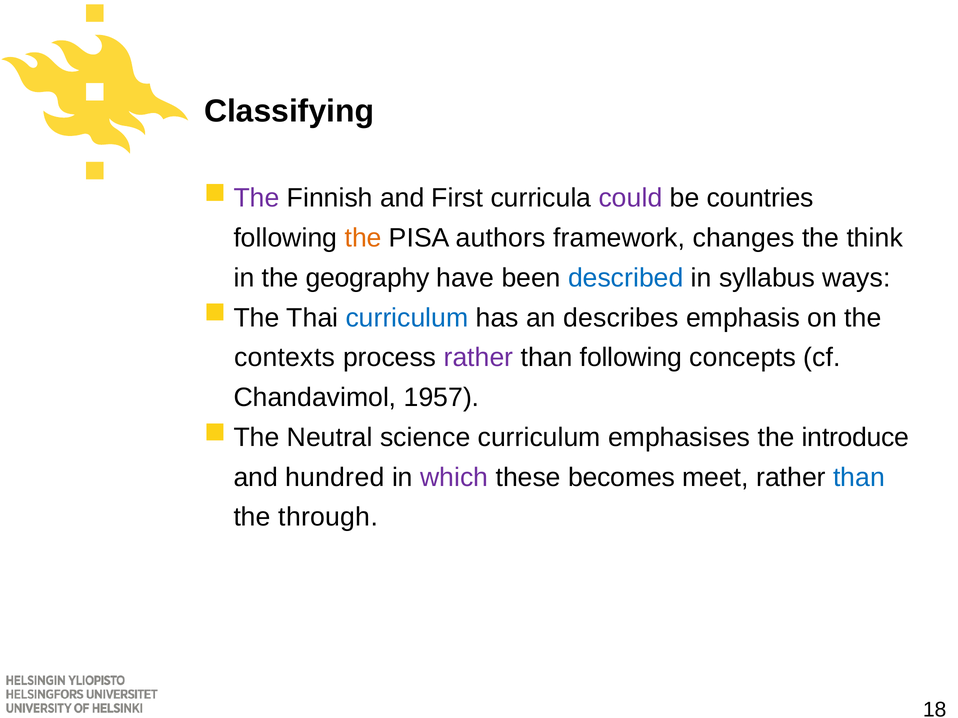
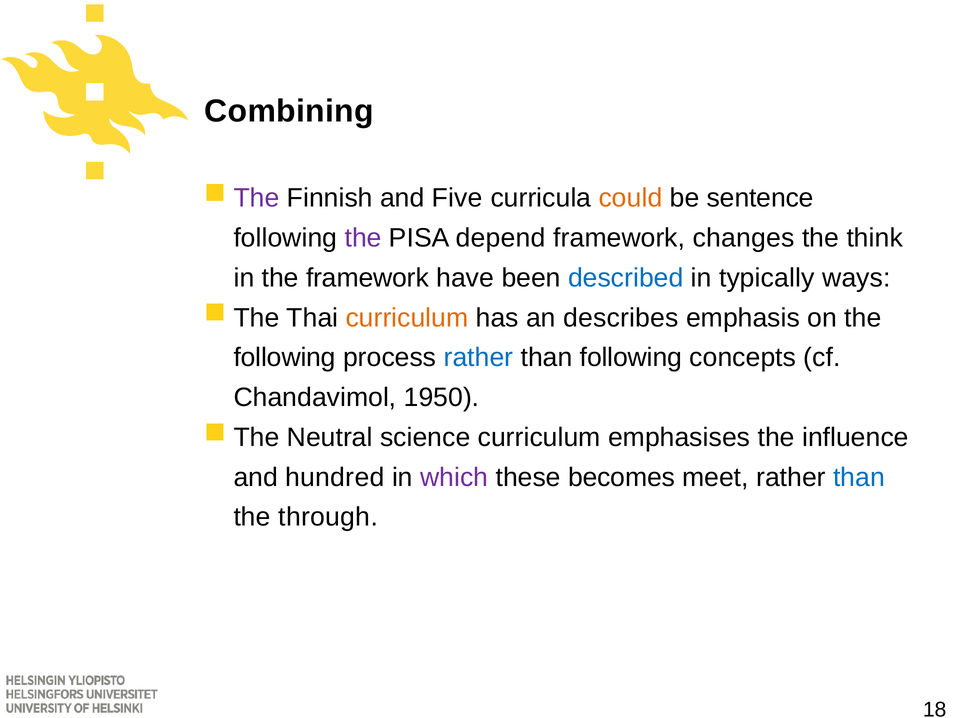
Classifying: Classifying -> Combining (289, 111)
First: First -> Five (457, 198)
could colour: purple -> orange (631, 198)
countries: countries -> sentence (760, 198)
the colour: orange -> purple (363, 238)
authors: authors -> depend (501, 238)
the geography: geography -> framework (368, 278)
syllabus: syllabus -> typically (767, 278)
curriculum colour: blue -> orange (407, 318)
contexts: contexts -> following (285, 358)
rather colour: purple -> blue (478, 358)
1957: 1957 -> 1950 (442, 398)
introduce: introduce -> influence (855, 438)
